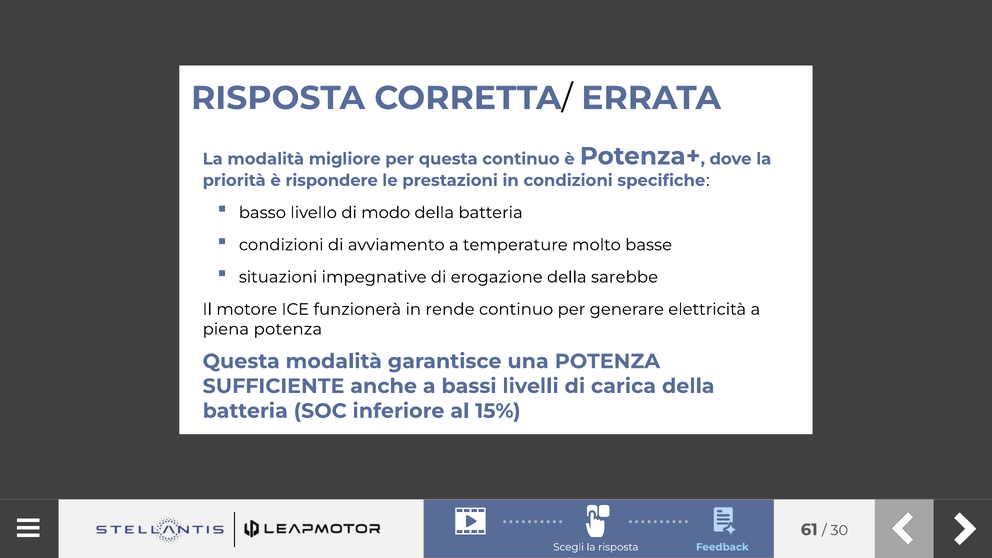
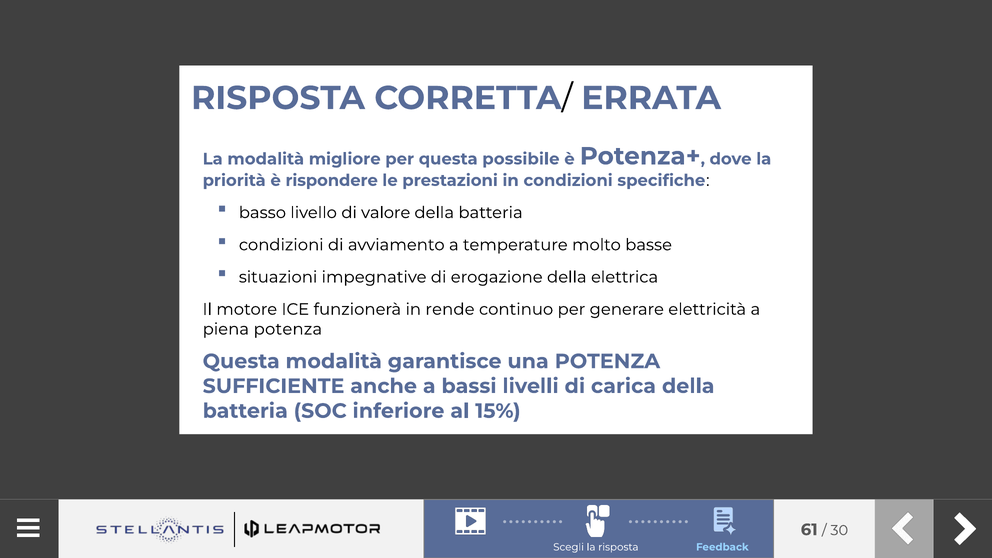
questa continuo: continuo -> possibile (521, 159)
modo: modo -> valore (386, 213)
sarebbe: sarebbe -> elettrica (625, 277)
